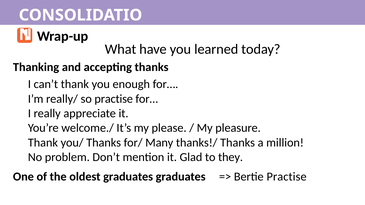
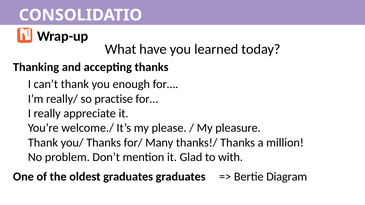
they: they -> with (231, 157)
Bertie Practise: Practise -> Diagram (287, 177)
